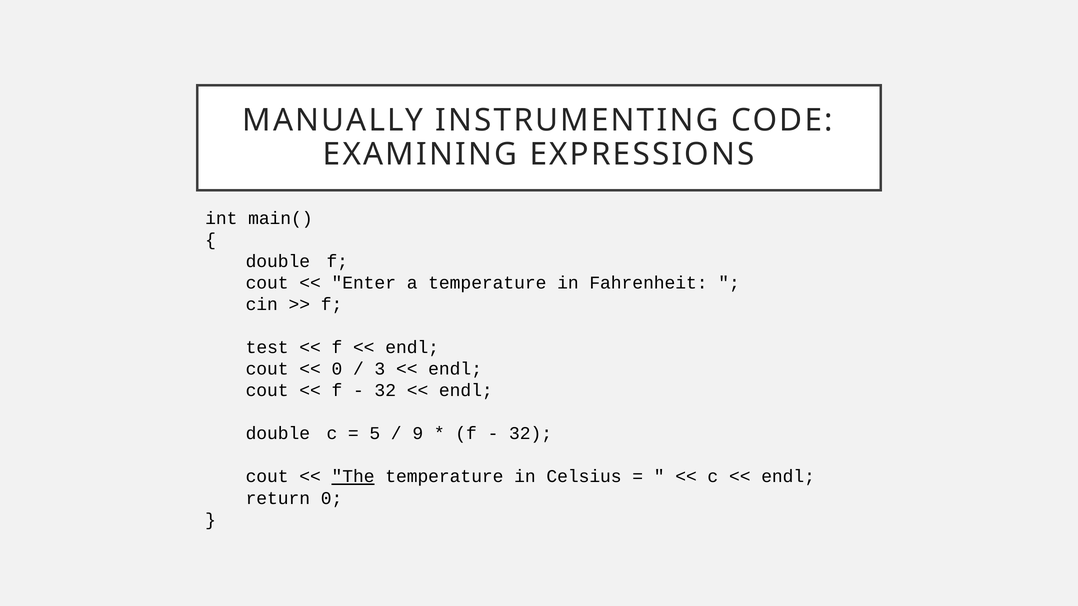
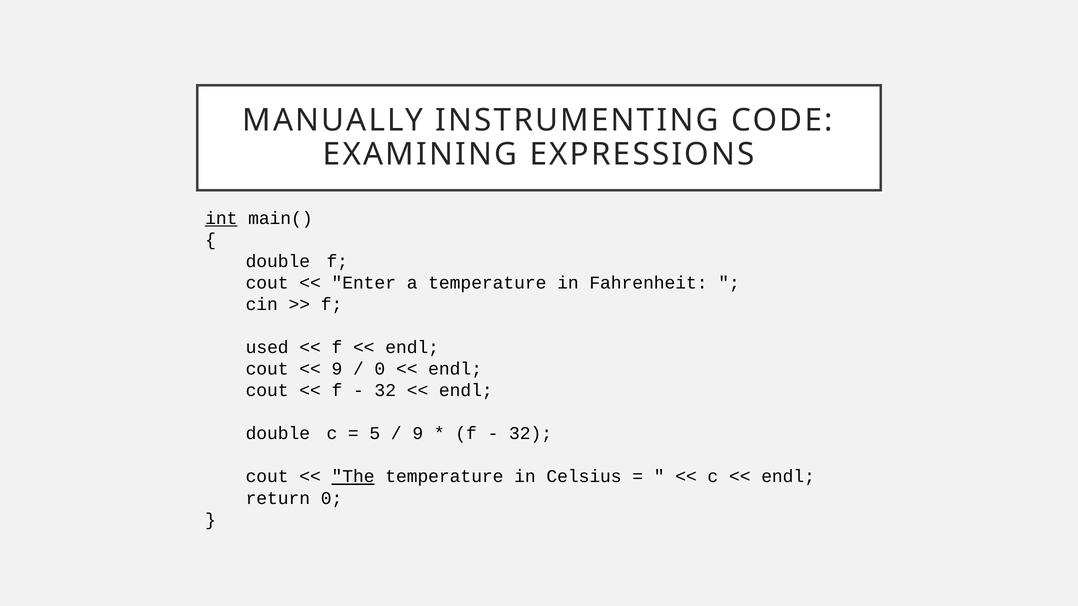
int underline: none -> present (221, 218)
test: test -> used (267, 348)
0: 0 -> 9 (337, 369)
3: 3 -> 0 (380, 369)
